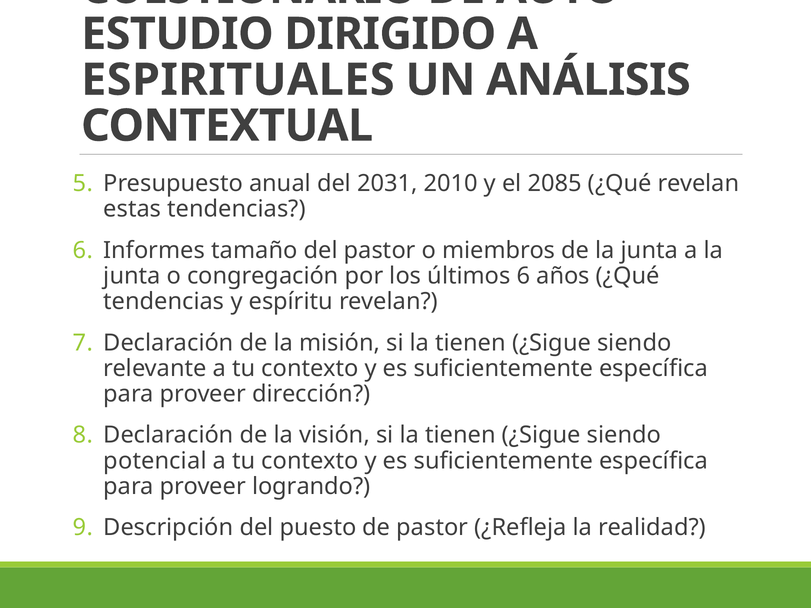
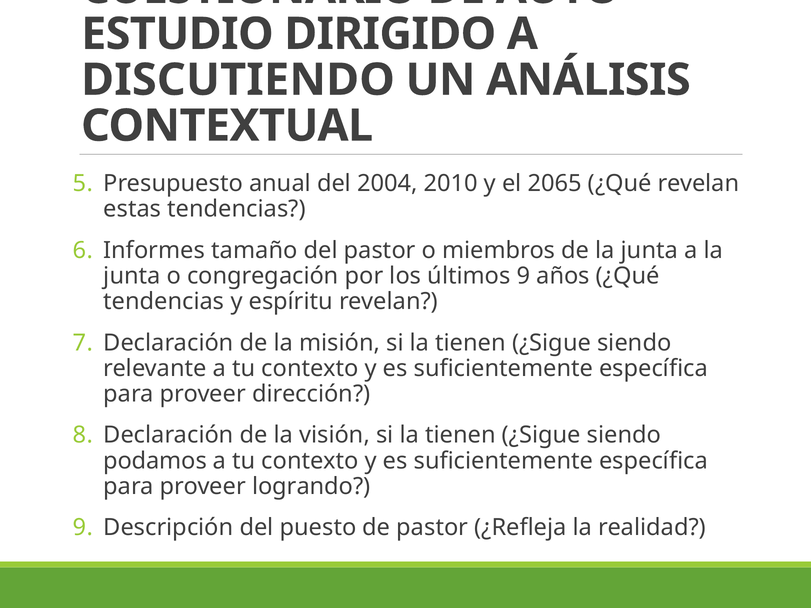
ESPIRITUALES: ESPIRITUALES -> DISCUTIENDO (238, 80)
2031: 2031 -> 2004 (387, 184)
2085: 2085 -> 2065 (555, 184)
últimos 6: 6 -> 9 (523, 276)
potencial: potencial -> podamos (155, 461)
